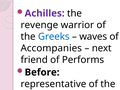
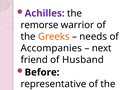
revenge: revenge -> remorse (39, 25)
Greeks colour: blue -> orange (54, 37)
waves: waves -> needs (93, 37)
Performs: Performs -> Husband (83, 60)
